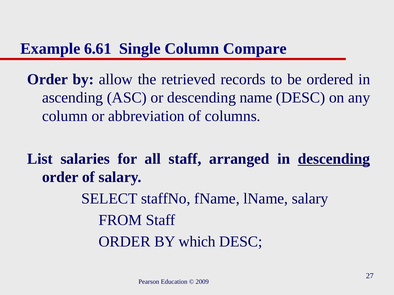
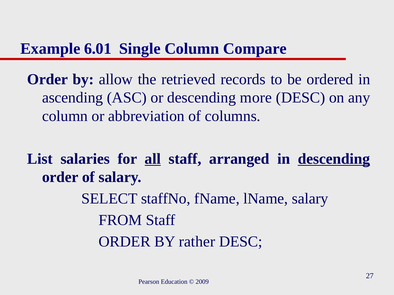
6.61: 6.61 -> 6.01 (98, 49)
name: name -> more (256, 98)
all underline: none -> present (153, 159)
which: which -> rather (197, 242)
